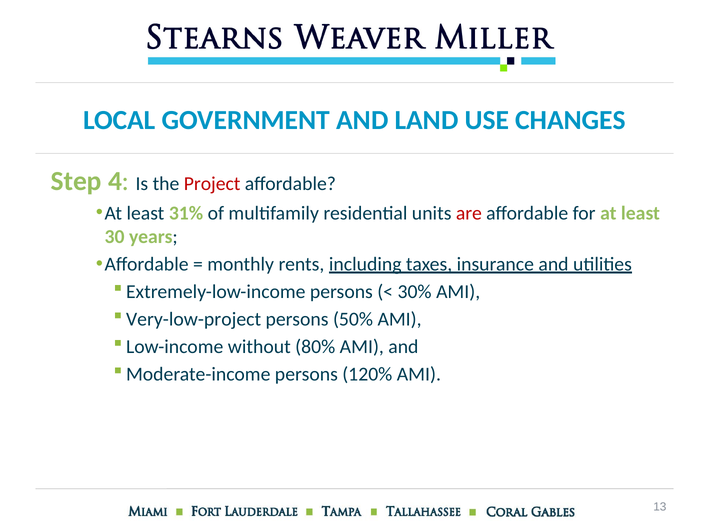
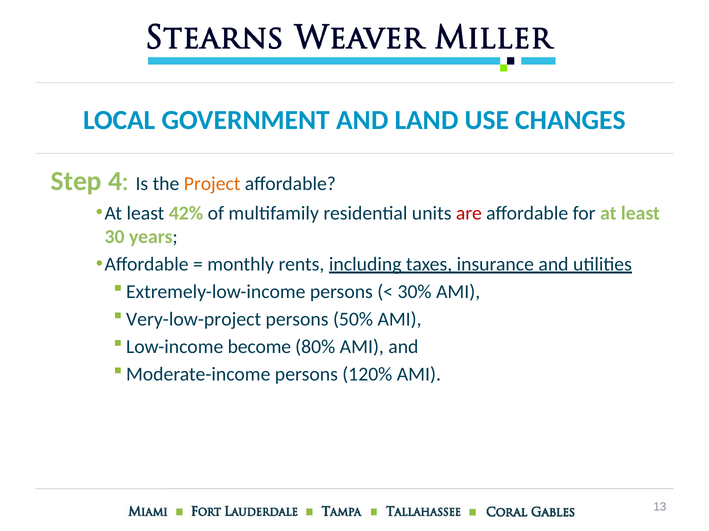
Project colour: red -> orange (212, 184)
31%: 31% -> 42% (186, 213)
without: without -> become (259, 347)
